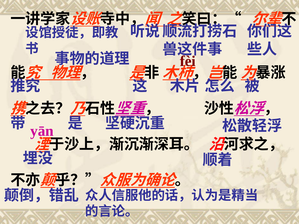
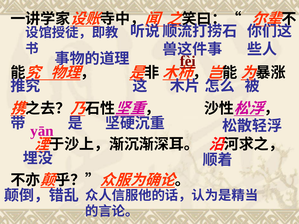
fèi underline: none -> present (188, 61)
